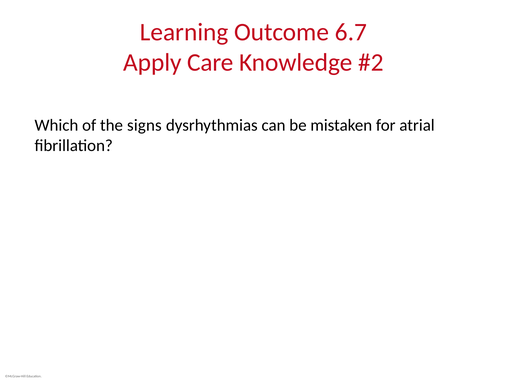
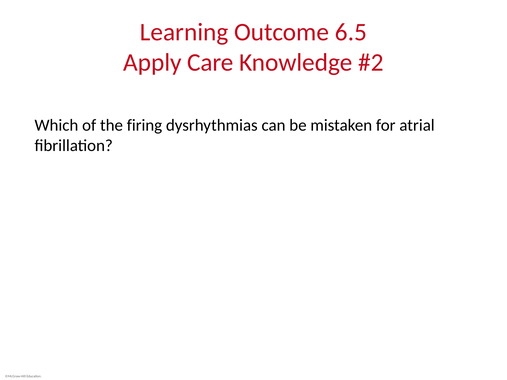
6.7: 6.7 -> 6.5 (351, 32)
signs: signs -> firing (144, 125)
